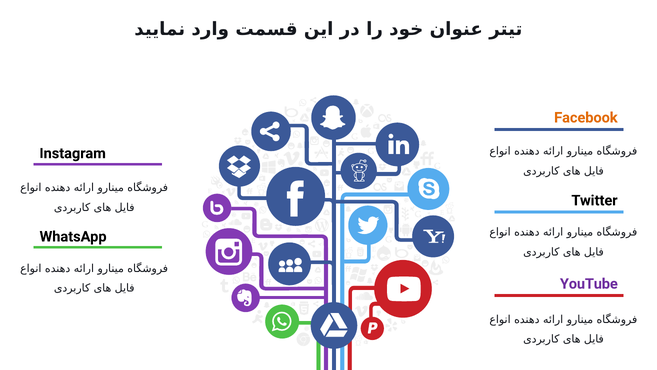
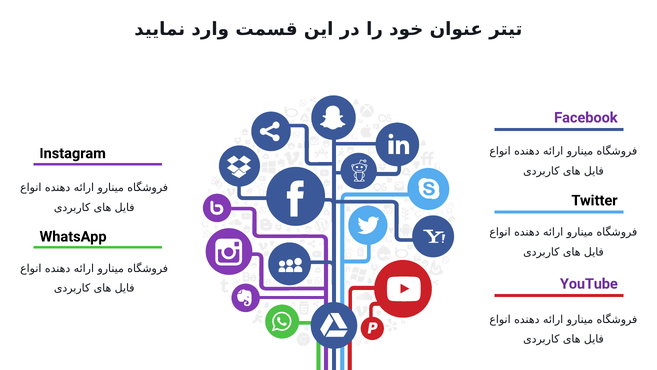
Facebook colour: orange -> purple (586, 118)
